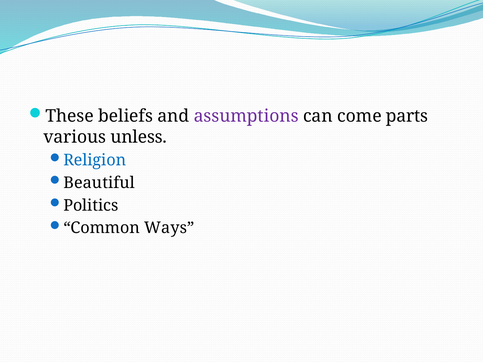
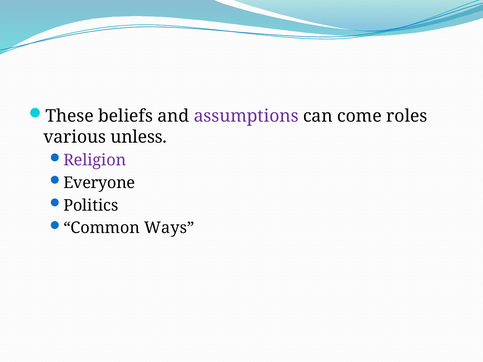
parts: parts -> roles (407, 116)
Religion colour: blue -> purple (95, 160)
Beautiful: Beautiful -> Everyone (99, 183)
